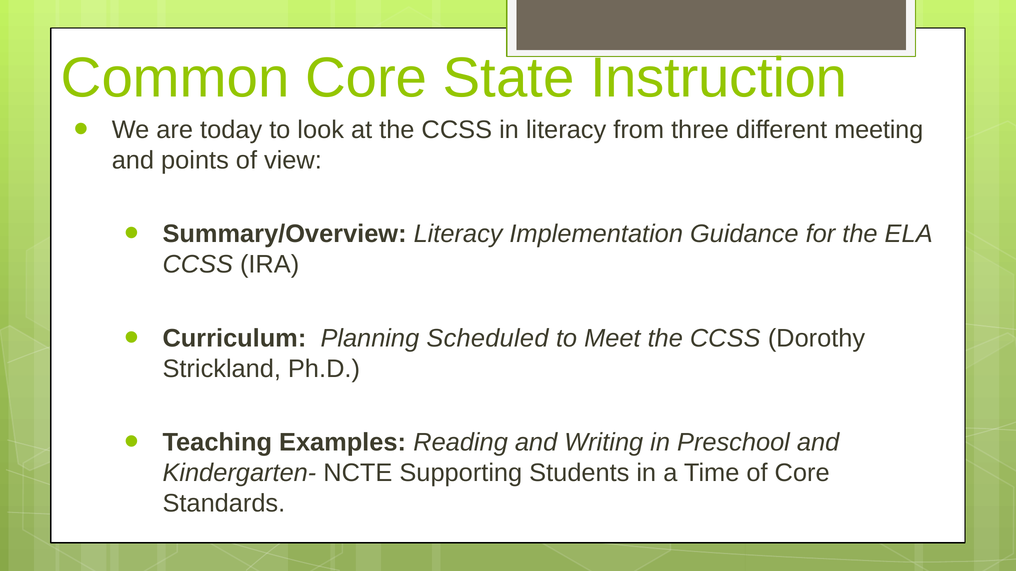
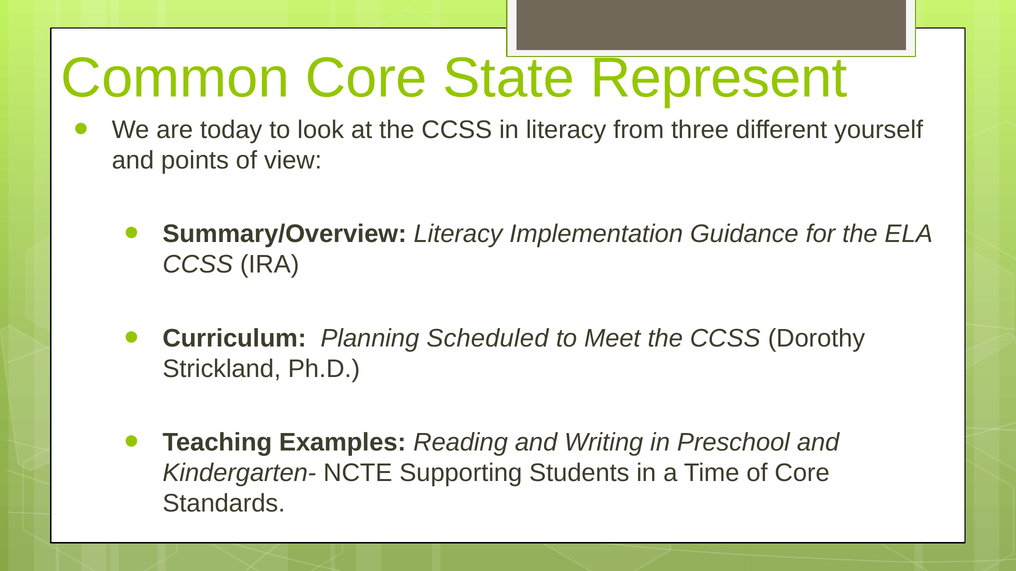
Instruction: Instruction -> Represent (719, 78)
meeting: meeting -> yourself (879, 130)
